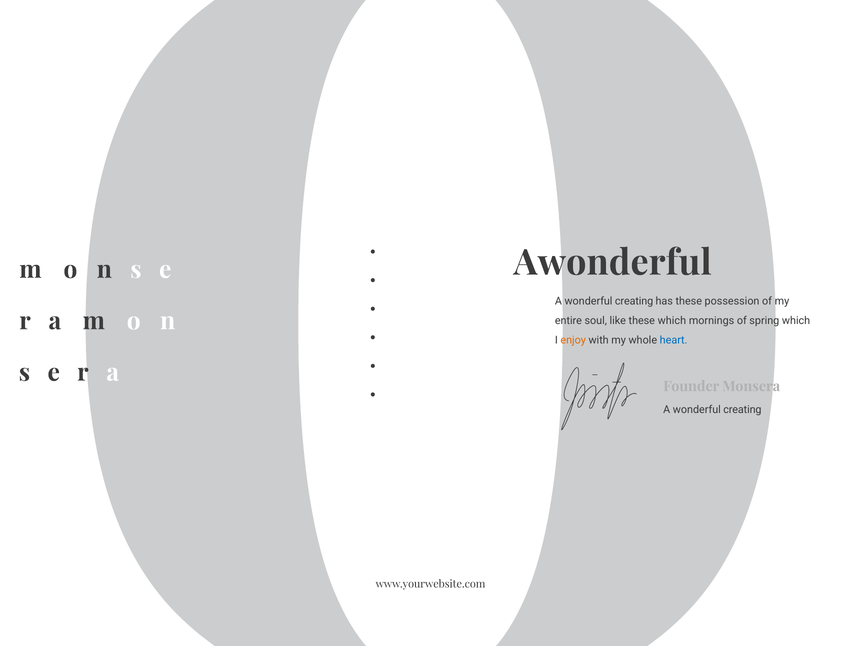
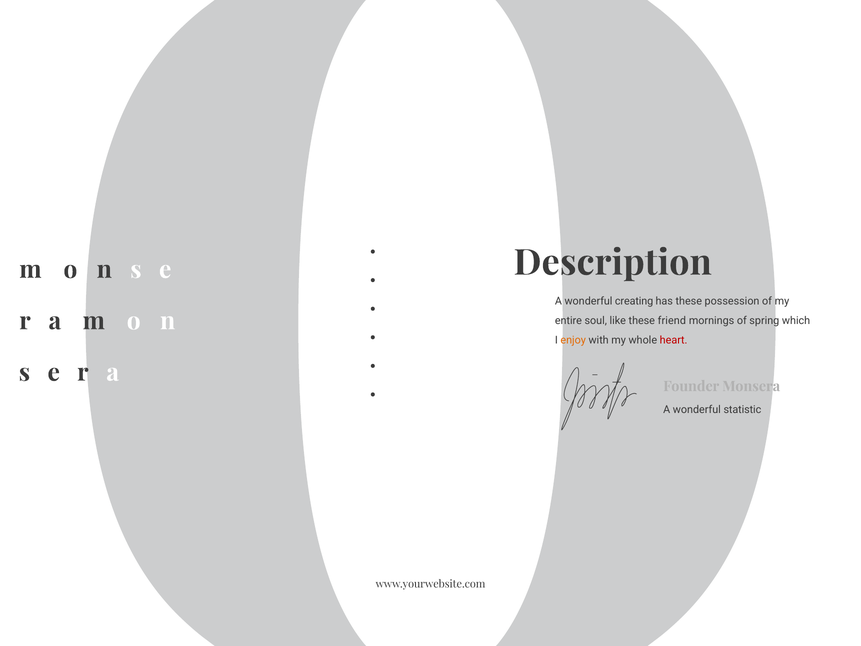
Awonderful: Awonderful -> Description (613, 263)
these which: which -> friend (672, 320)
heart colour: blue -> red (674, 340)
creating: creating -> statistic (742, 409)
